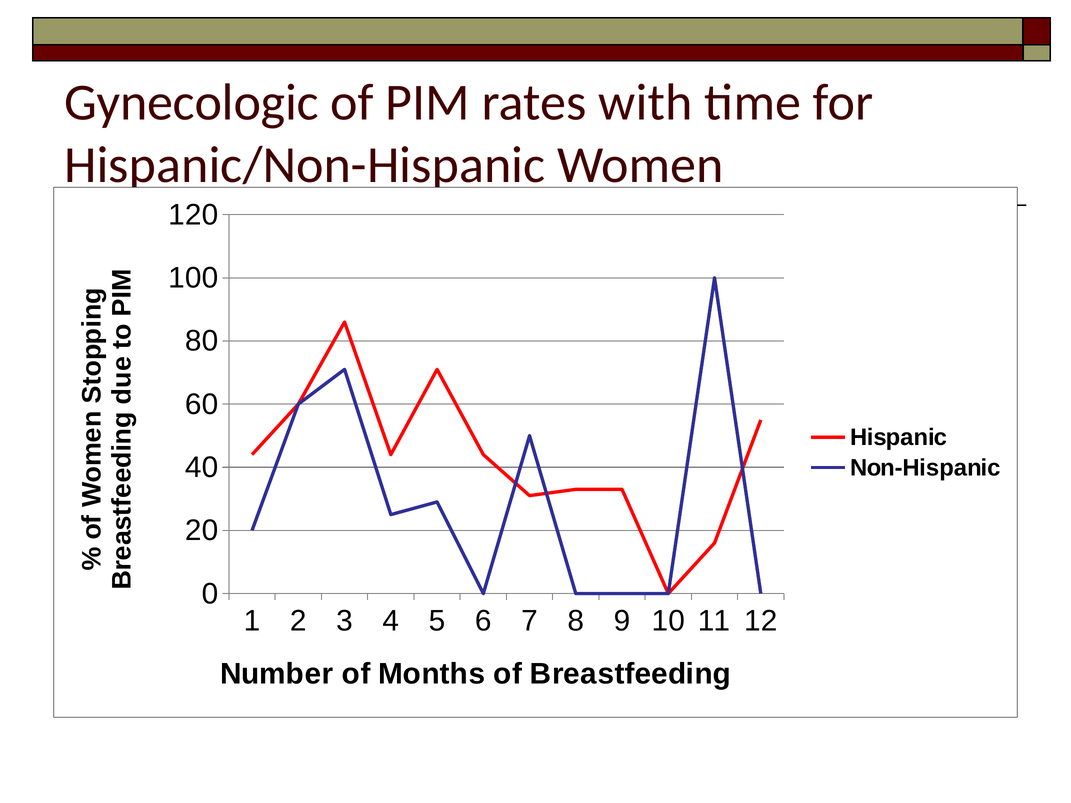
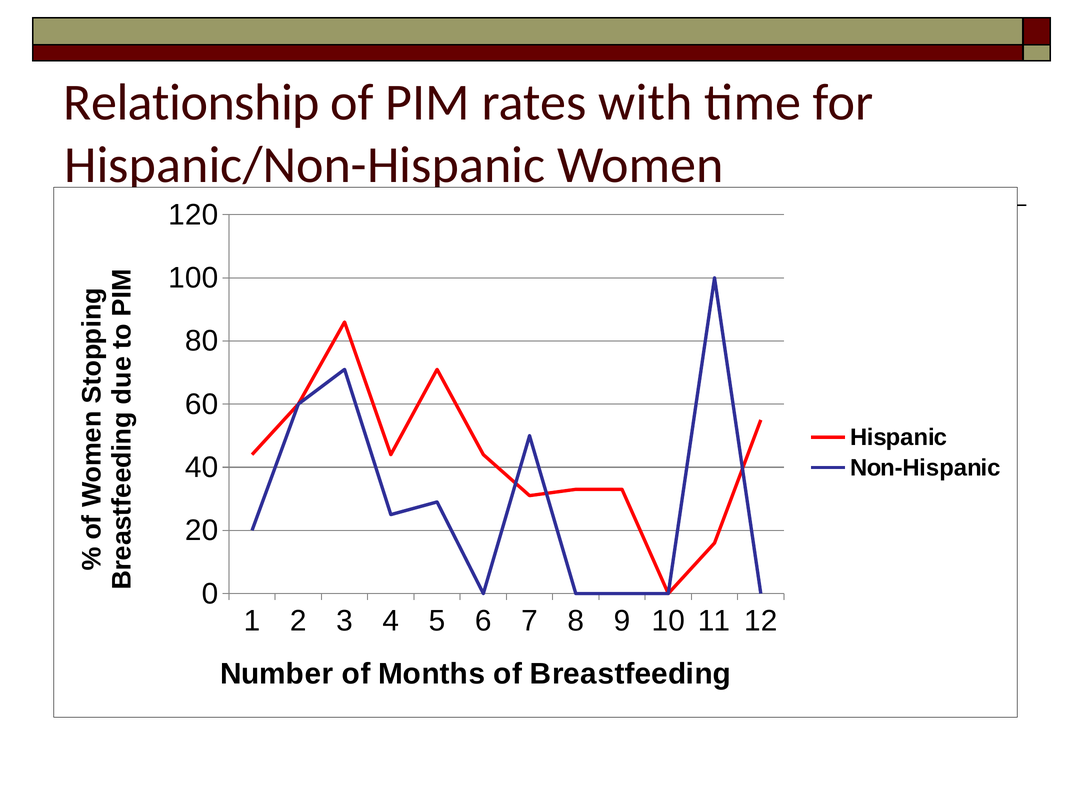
Gynecologic: Gynecologic -> Relationship (192, 103)
